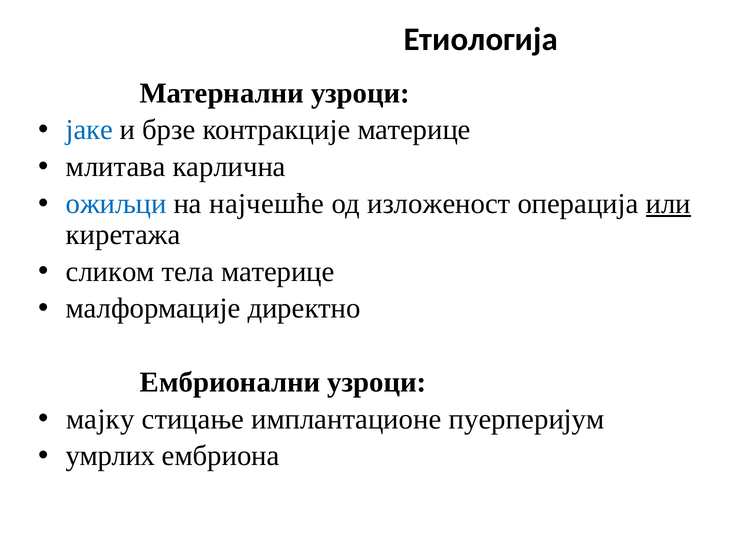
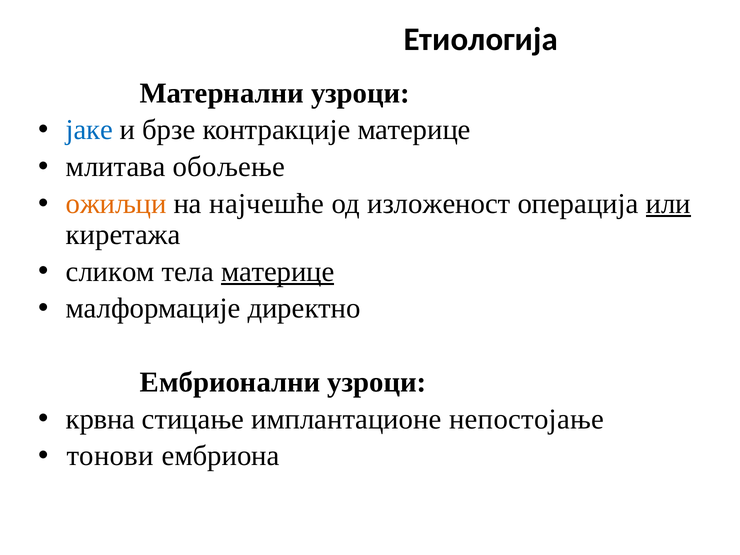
карлична: карлична -> обољење (229, 167)
ожиљци colour: blue -> orange (116, 204)
материце underline: none -> present (278, 272)
мајку: мајку -> крвна (100, 419)
пуерперијум: пуерперијум -> непостојање (527, 419)
умрлих: умрлих -> тонови (110, 456)
